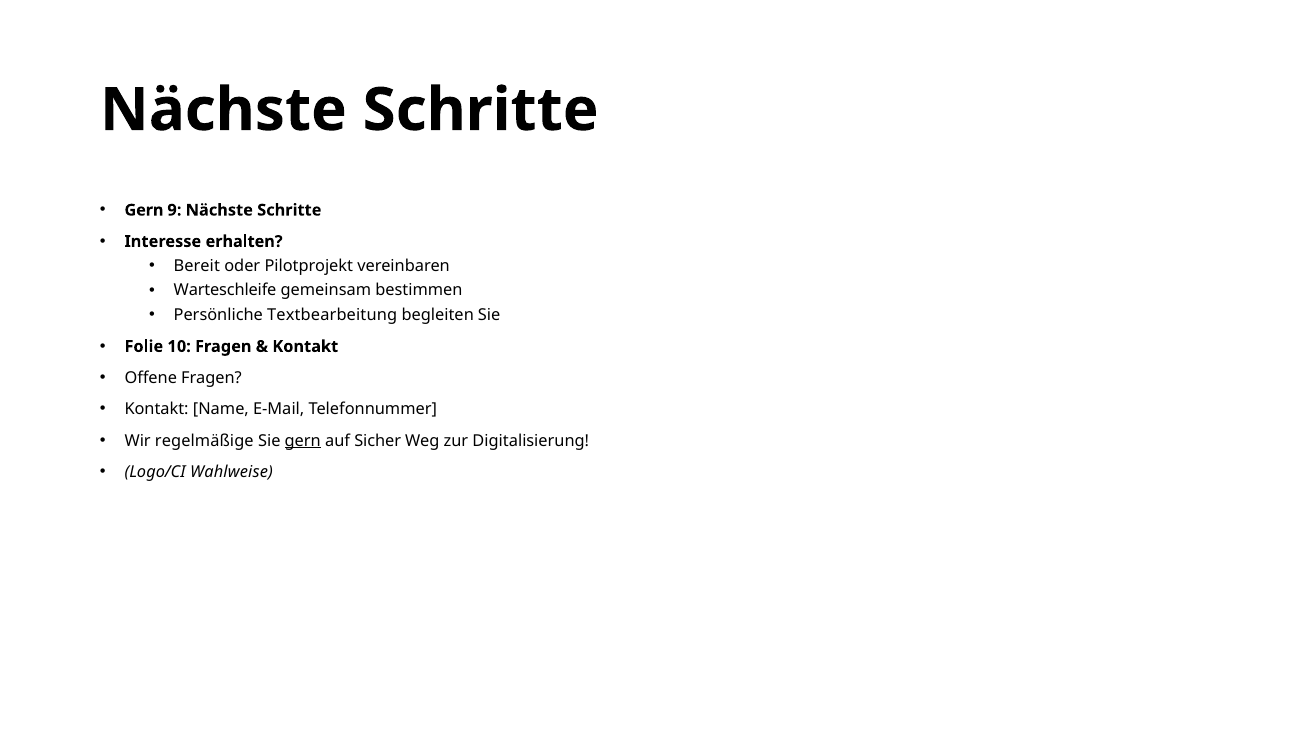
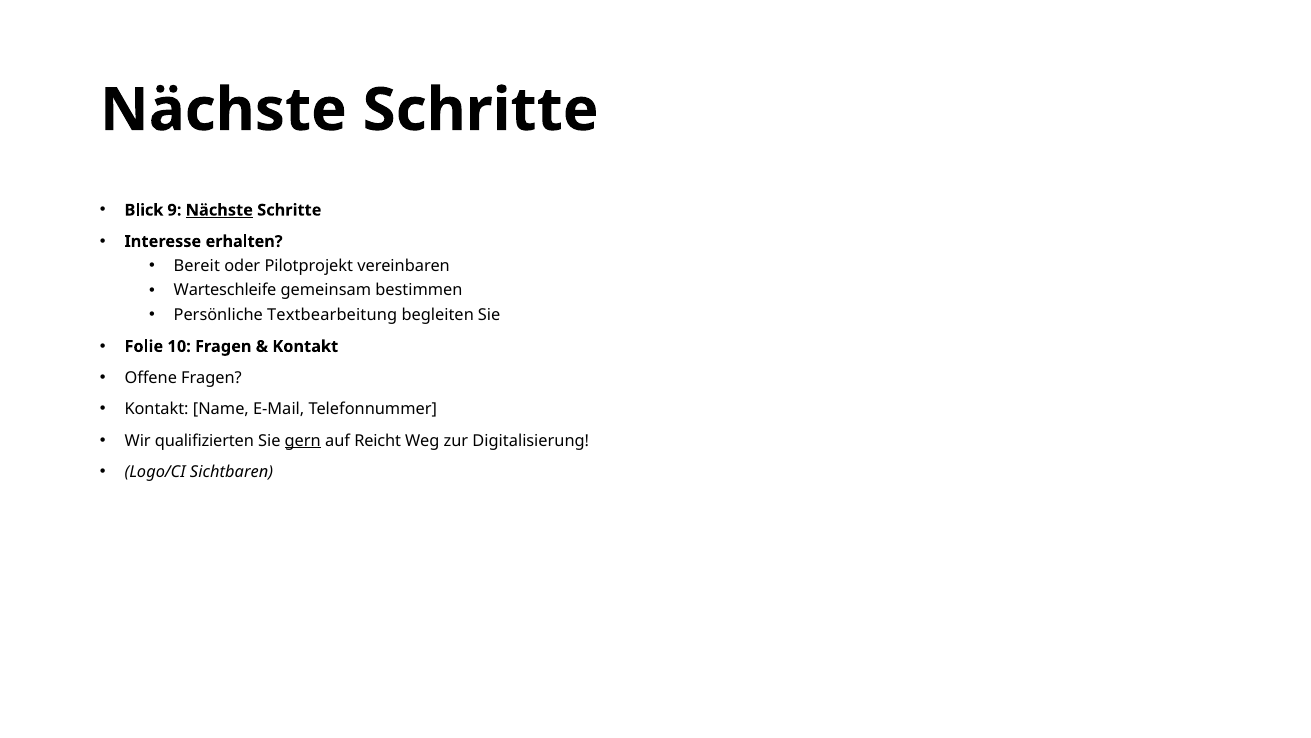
Gern: Gern -> Blick (144, 210)
Nächste underline: none -> present (219, 210)
regelmäßige: regelmäßige -> qualifizierten (204, 440)
Sicher: Sicher -> Reicht (378, 440)
Wahlweise: Wahlweise -> Sichtbaren (232, 472)
